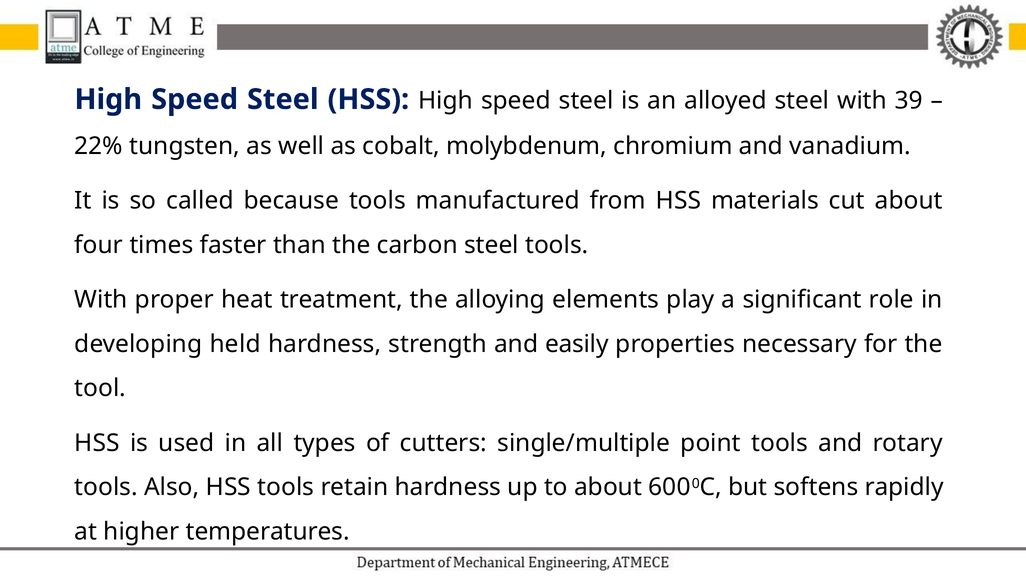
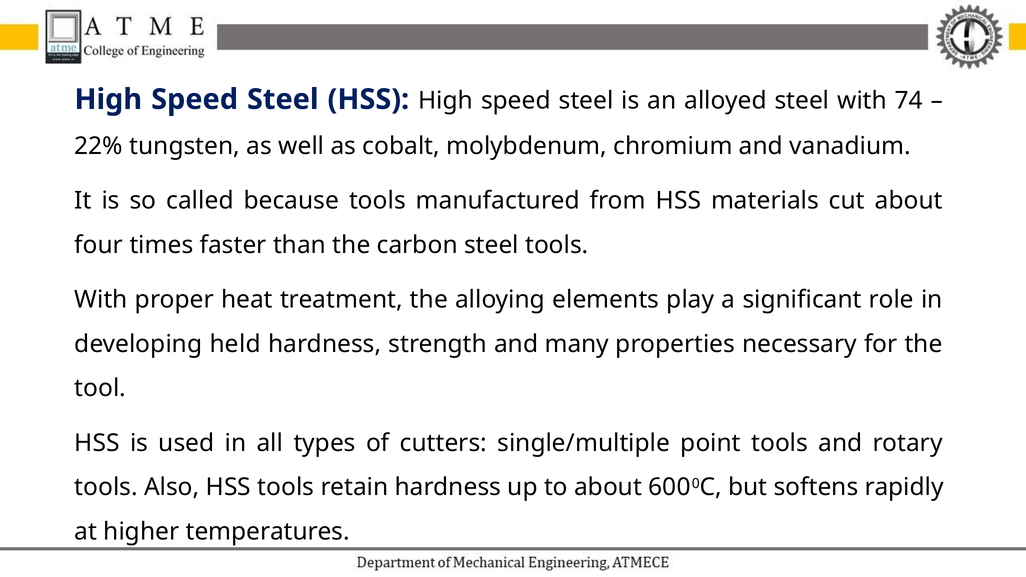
39: 39 -> 74 (909, 101)
easily: easily -> many (577, 344)
